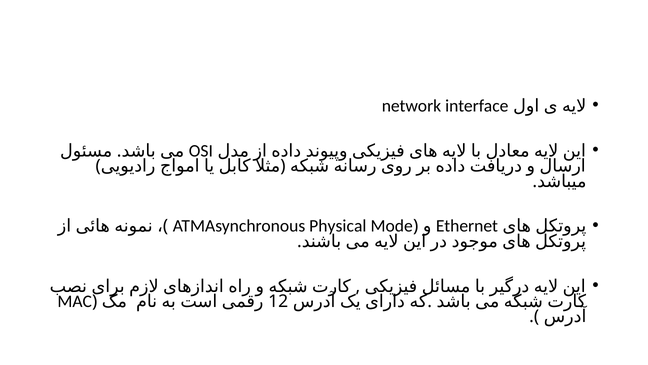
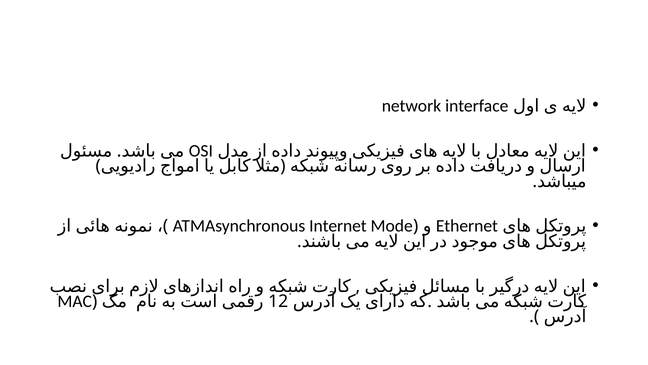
Physical: Physical -> Internet (338, 226)
